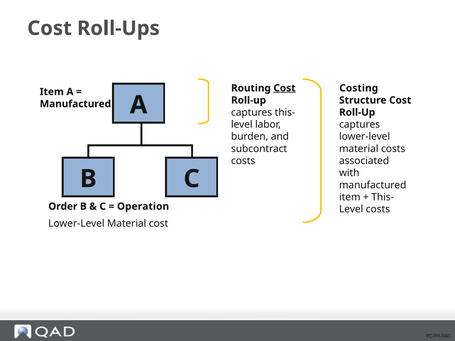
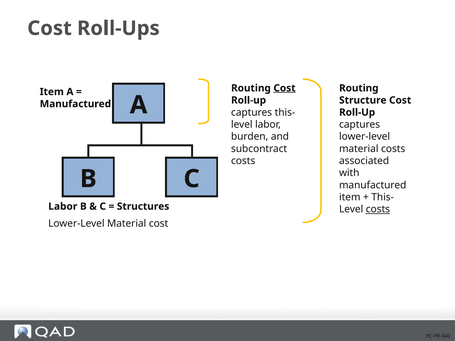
Costing: Costing -> Routing (359, 88)
Order: Order -> Labor (63, 207)
Operation: Operation -> Structures (143, 207)
costs underline: none -> present (378, 209)
